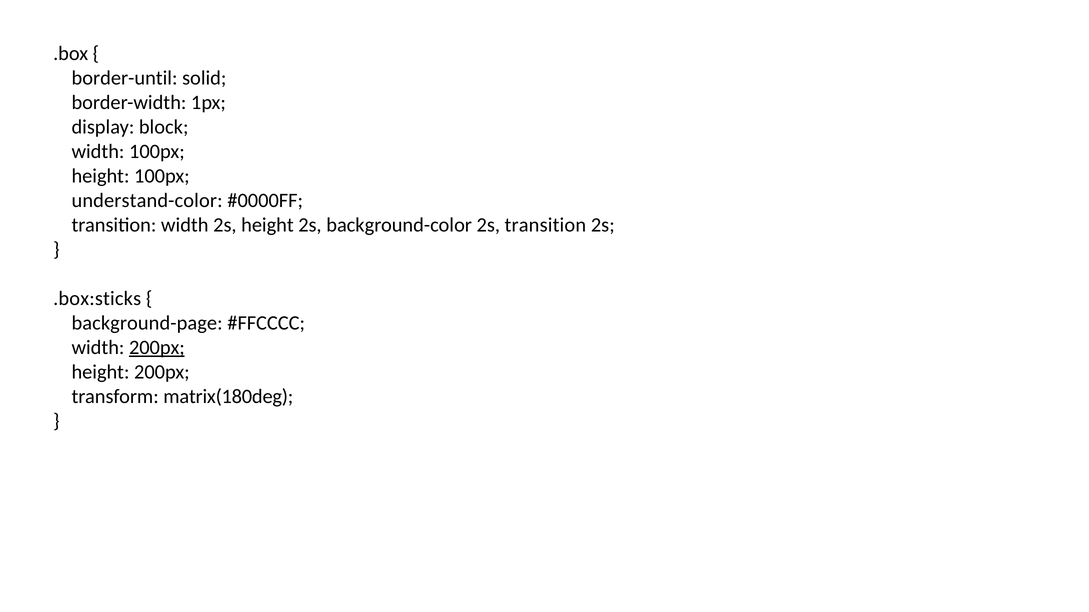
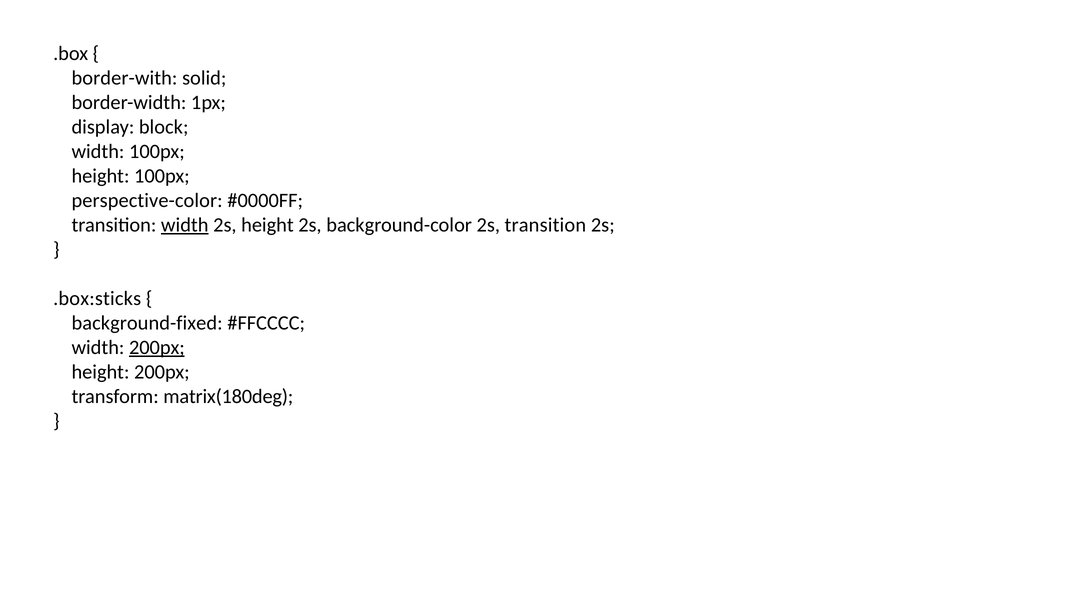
border-until: border-until -> border-with (124, 78)
understand-color: understand-color -> perspective-color (147, 201)
width underline: none -> present (185, 225)
background-page: background-page -> background-fixed (147, 323)
